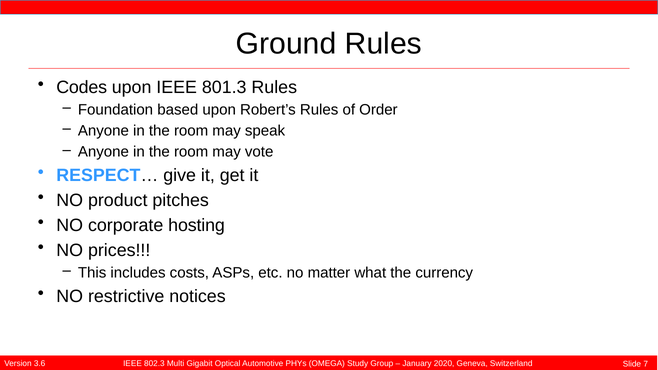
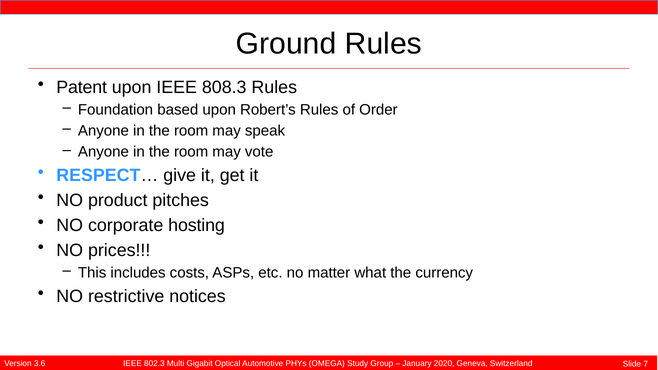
Codes: Codes -> Patent (82, 87)
801.3: 801.3 -> 808.3 (224, 87)
